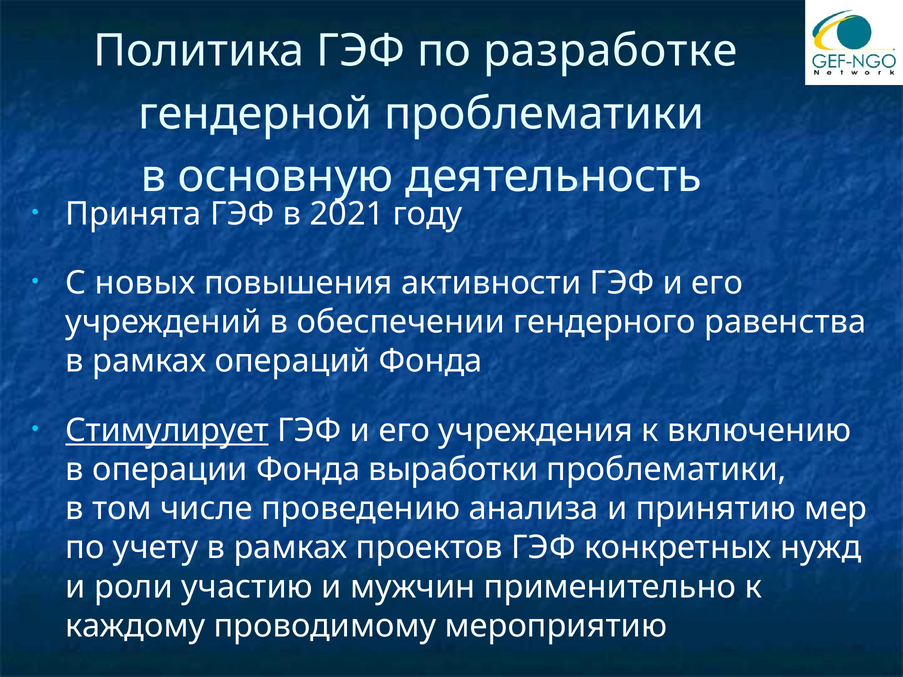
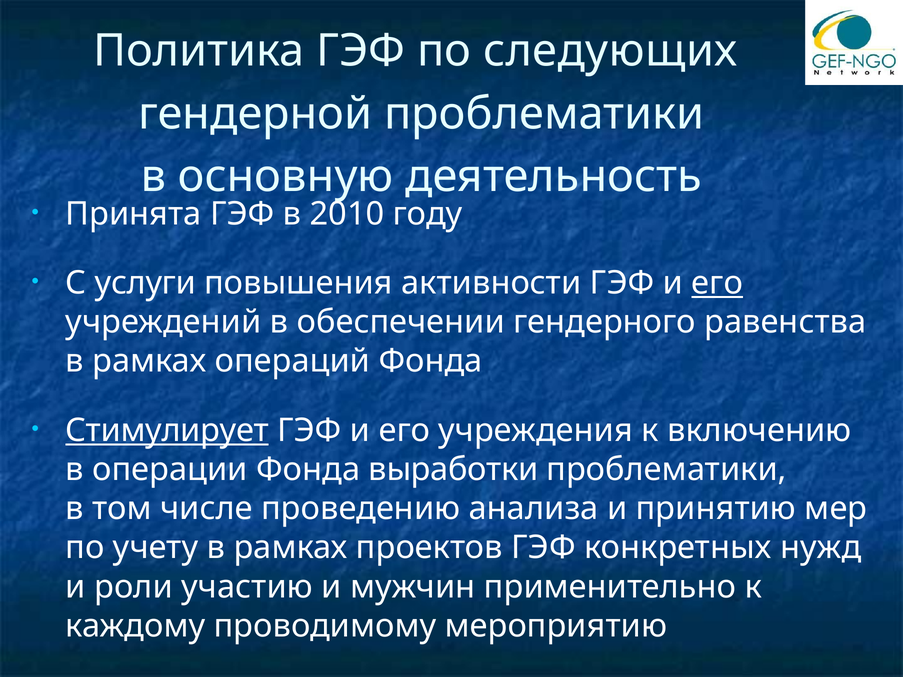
разработке: разработке -> следующих (610, 51)
2021: 2021 -> 2010 (347, 214)
новых: новых -> услуги (145, 283)
его underline: none -> present (717, 283)
